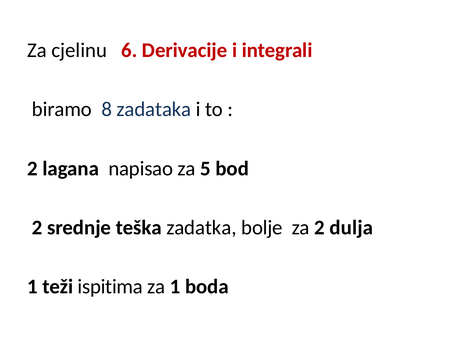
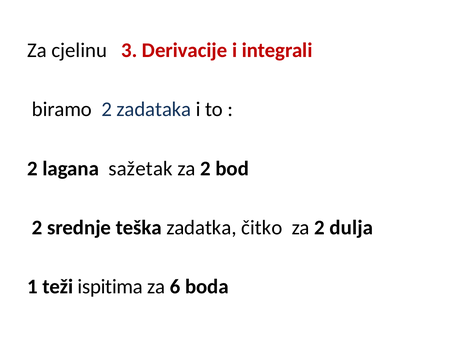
6: 6 -> 3 (129, 50)
biramo 8: 8 -> 2 (107, 109)
napisao: napisao -> sažetak (141, 168)
5: 5 -> 2 (205, 168)
bolje: bolje -> čitko (262, 227)
za 1: 1 -> 6 (175, 286)
